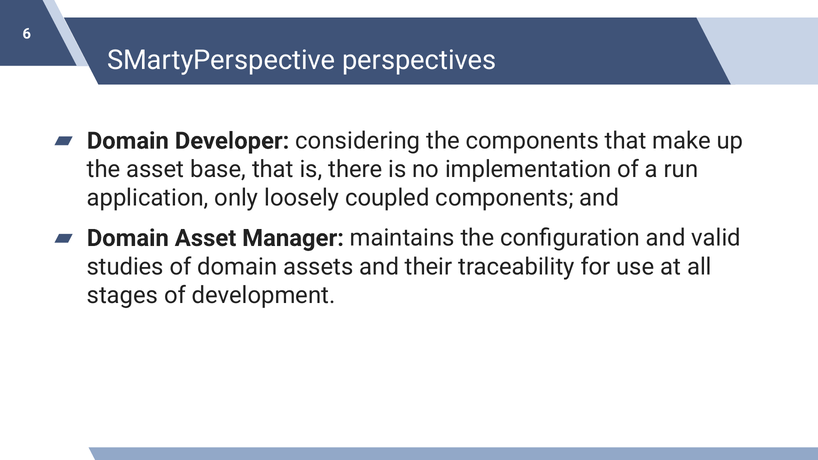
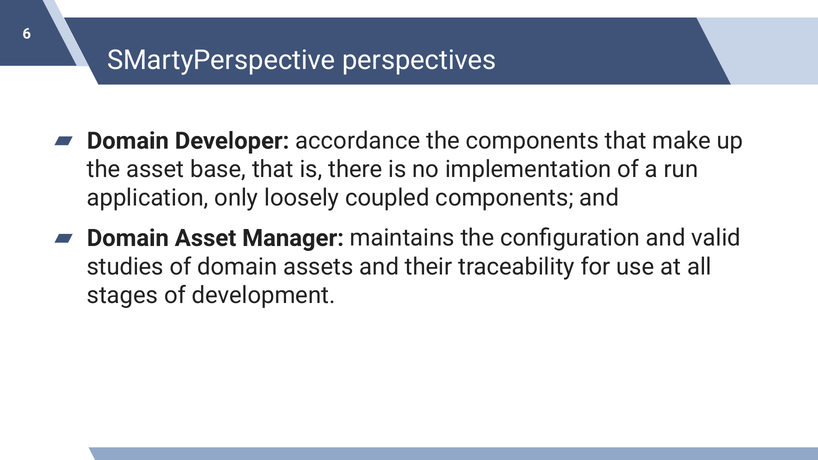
considering: considering -> accordance (358, 141)
